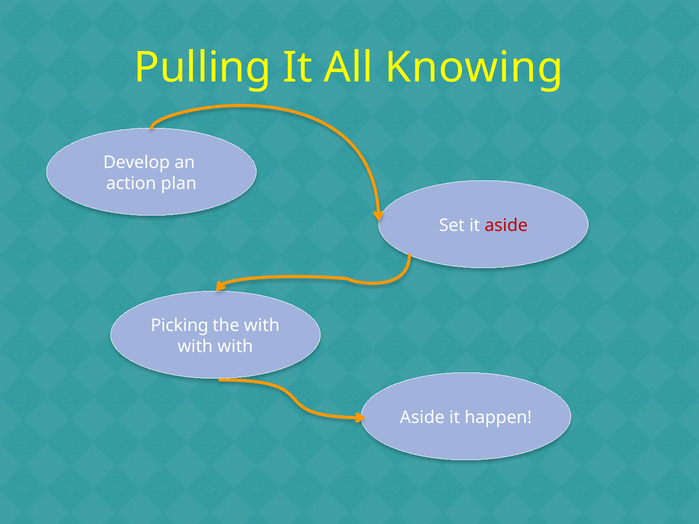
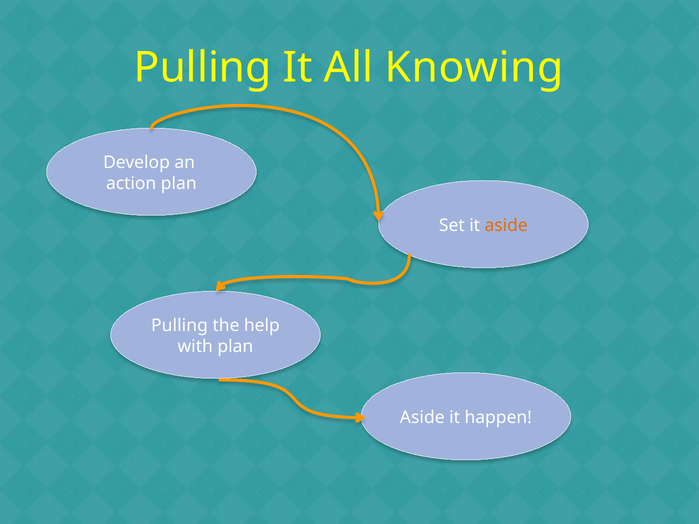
aside colour: red -> orange (506, 225)
Picking: Picking -> Pulling (179, 326)
the with: with -> help (262, 326)
with: with -> plan (235, 347)
